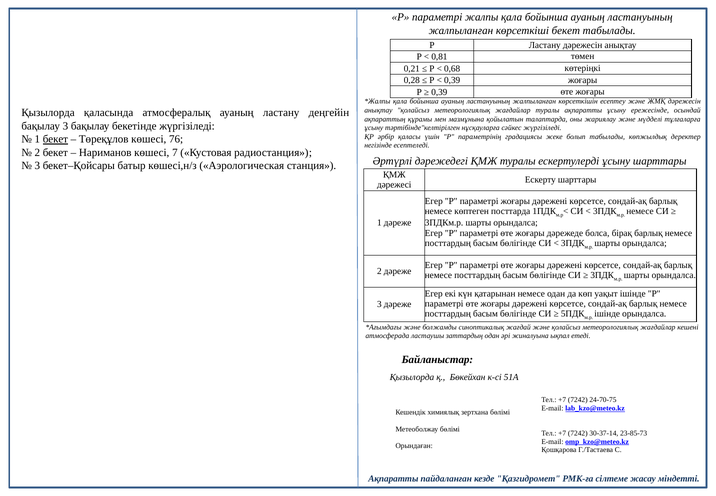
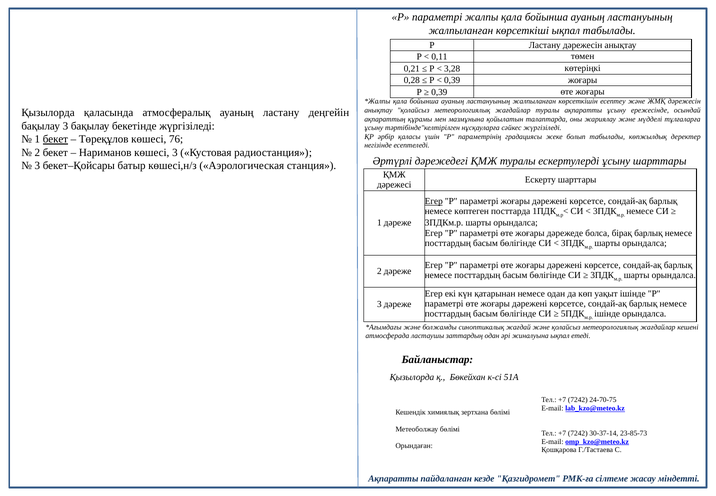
көрсеткіші бекет: бекет -> ықпал (566, 31)
0,81: 0,81 -> 0,11 (439, 57)
0,68: 0,68 -> 3,28 (452, 69)
көшесі 7: 7 -> 3 (175, 152)
Егер underline: none -> present (434, 201)
